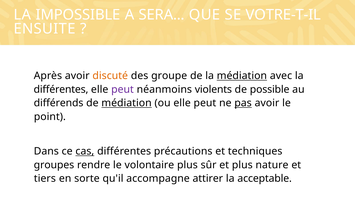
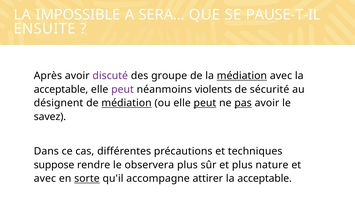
VOTRE-T-IL: VOTRE-T-IL -> PAUSE-T-IL (283, 15)
discuté colour: orange -> purple (110, 76)
différentes: différentes -> acceptable (61, 90)
possible: possible -> sécurité (270, 90)
différends: différends -> désignent (59, 103)
peut underline: none -> present (205, 103)
point: point -> savez (50, 117)
cas underline: present -> none (85, 152)
groupes: groupes -> suppose (54, 166)
volontaire: volontaire -> observera (149, 166)
tiers: tiers -> avec (45, 179)
sorte underline: none -> present (87, 179)
